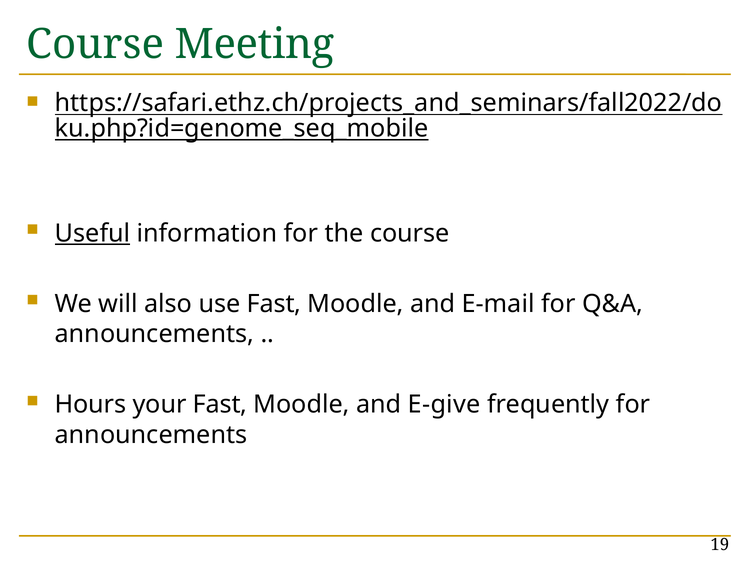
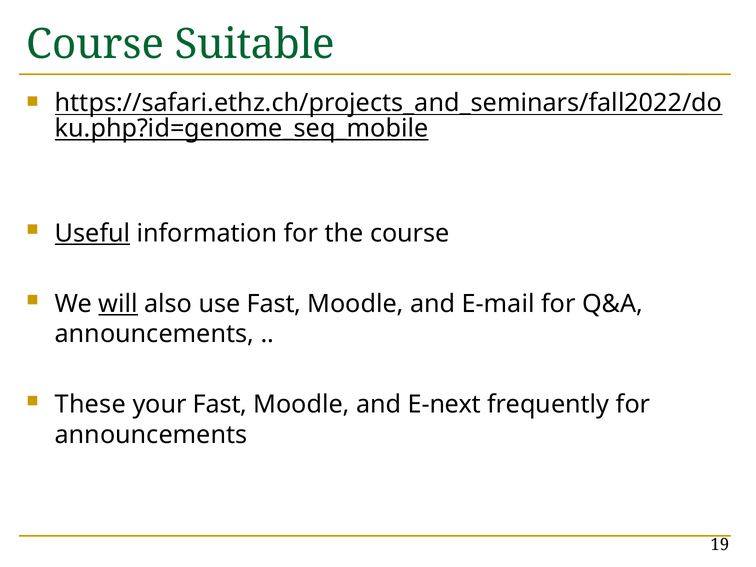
Meeting: Meeting -> Suitable (255, 45)
will underline: none -> present (118, 304)
Hours: Hours -> These (90, 405)
E-give: E-give -> E-next (444, 405)
